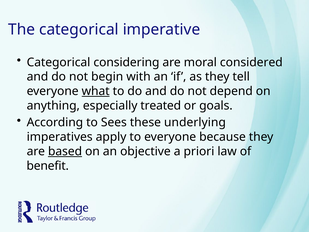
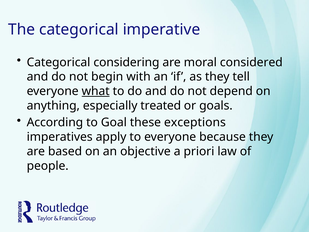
Sees: Sees -> Goal (114, 122)
underlying: underlying -> exceptions (195, 122)
based underline: present -> none (65, 151)
benefit: benefit -> people (48, 166)
